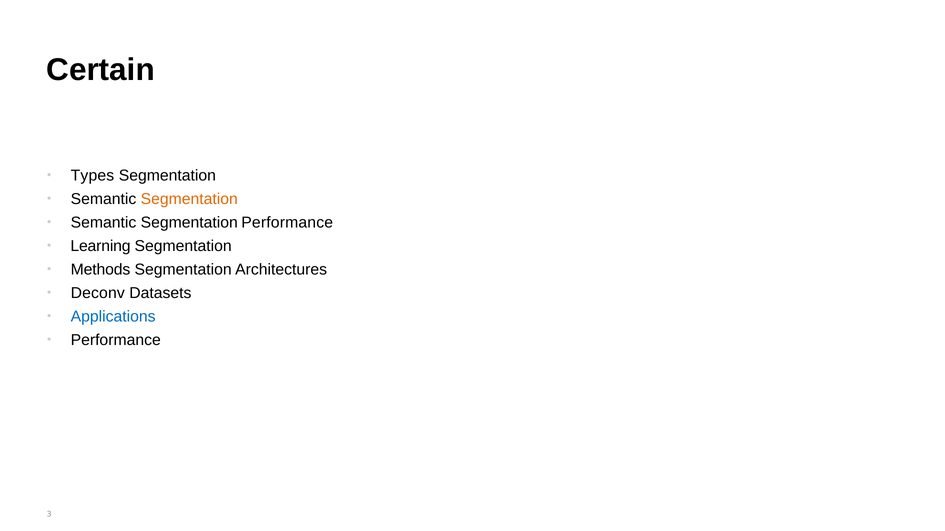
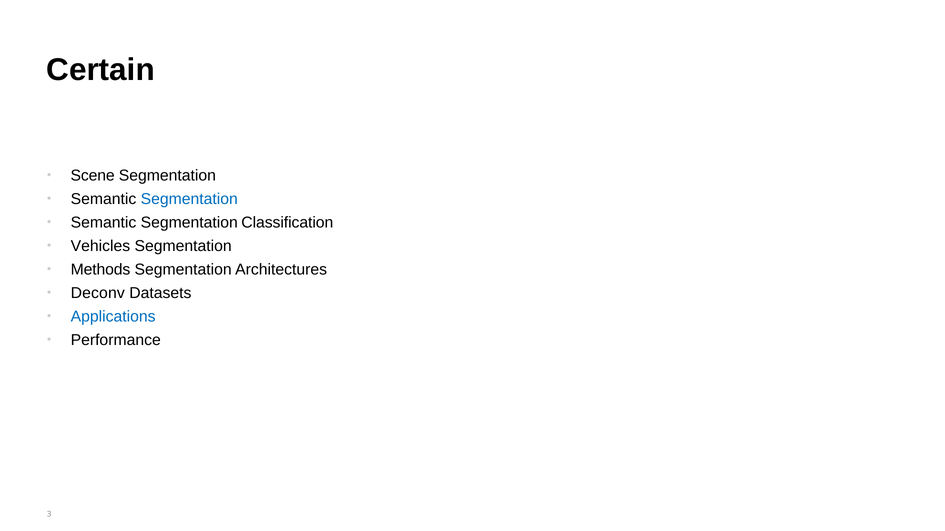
Types: Types -> Scene (93, 176)
Segmentation colour: orange -> blue (189, 199)
Segmentation Performance: Performance -> Classification (287, 223)
Learning: Learning -> Vehicles (100, 246)
